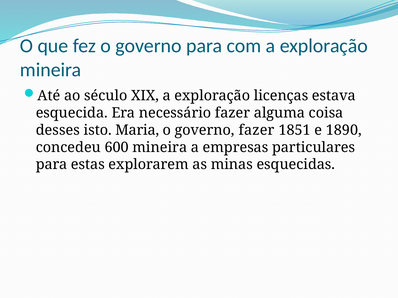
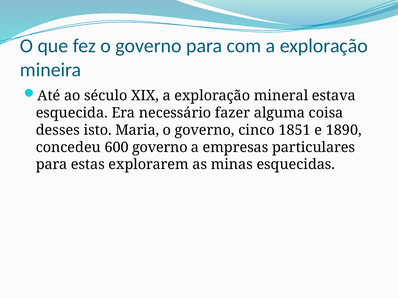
licenças: licenças -> mineral (281, 96)
governo fazer: fazer -> cinco (257, 130)
600 mineira: mineira -> governo (160, 148)
